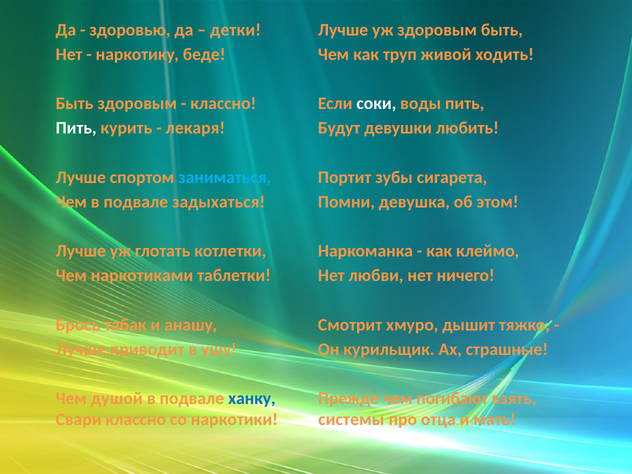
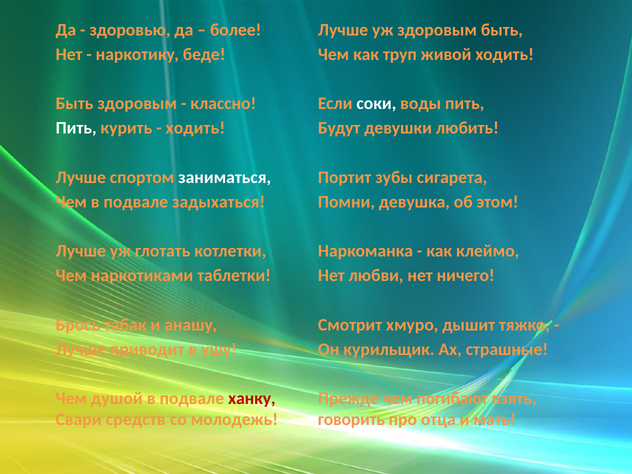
детки: детки -> более (236, 30)
лекаря: лекаря -> ходить (195, 128)
заниматься colour: light blue -> white (225, 177)
ханку colour: blue -> red (252, 398)
Свари классно: классно -> средств (136, 420)
наркотики: наркотики -> молодежь (234, 420)
системы: системы -> говорить (351, 420)
